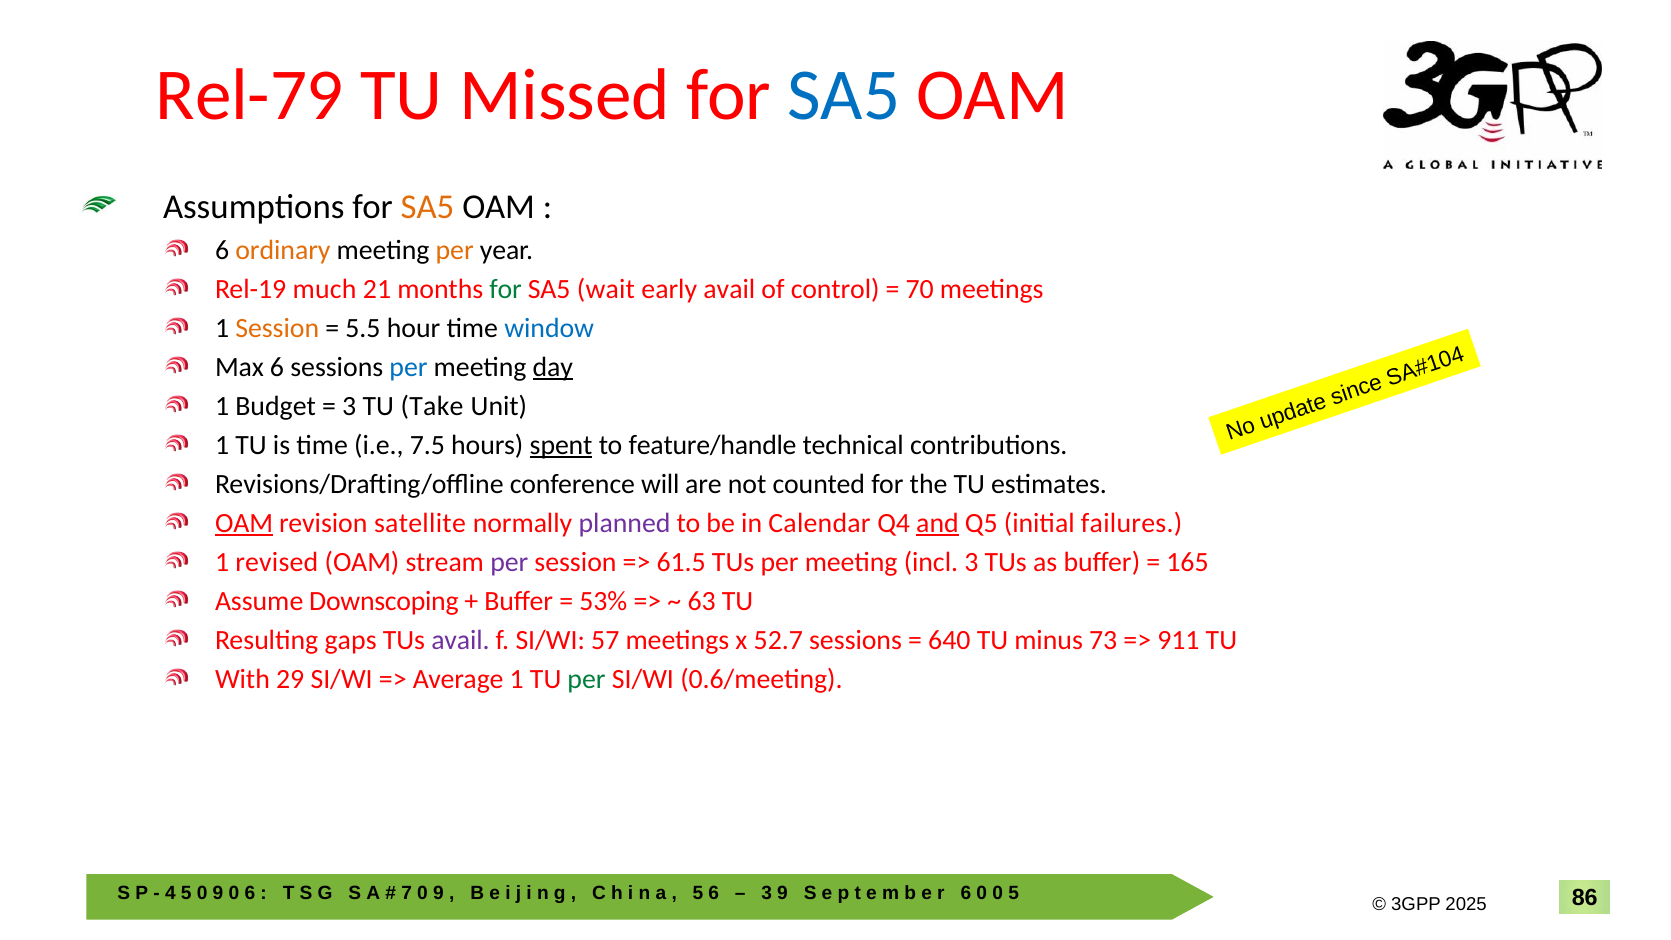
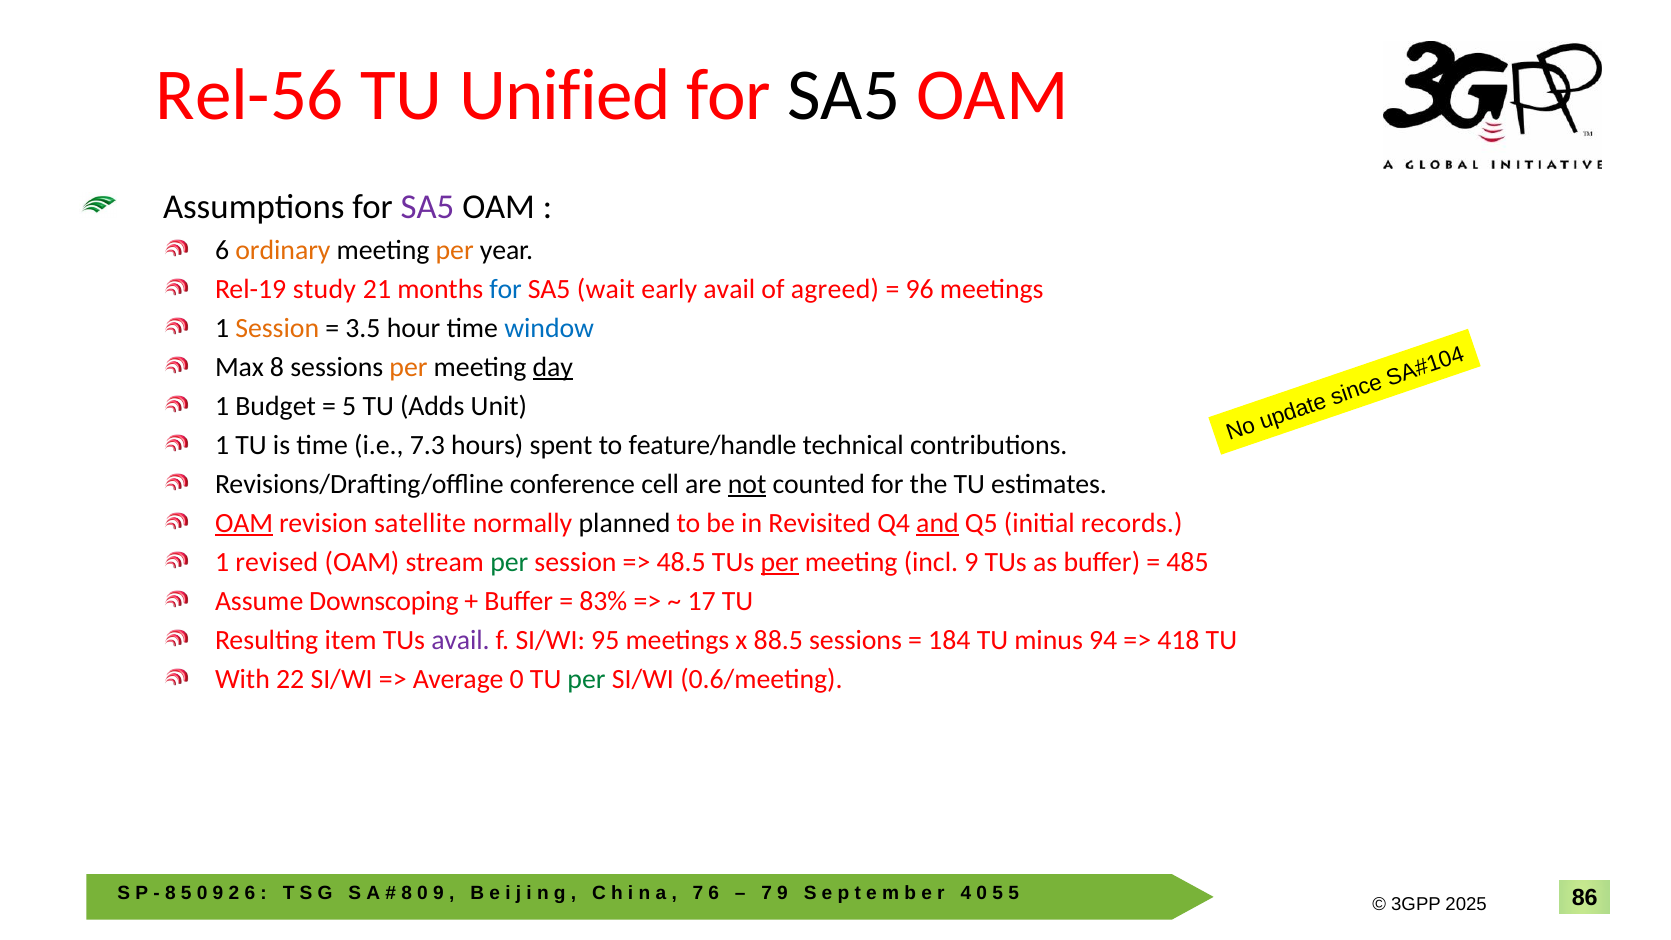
Rel-79: Rel-79 -> Rel-56 (250, 96)
Missed: Missed -> Unified (565, 96)
SA5 colour: blue -> black (844, 96)
SA5 colour: orange -> purple (428, 207)
much: much -> study (325, 289)
for colour: green -> blue (506, 289)
control: control -> agreed (835, 289)
70: 70 -> 96 (920, 289)
5.5: 5.5 -> 3.5 (363, 328)
Max 6: 6 -> 8 (277, 367)
per colour: blue -> orange (409, 367)
3: 3 -> 5 (349, 406)
Take: Take -> Adds (432, 406)
7.5: 7.5 -> 7.3 (427, 445)
spent underline: present -> none (561, 445)
will: will -> cell (660, 484)
not underline: none -> present (747, 484)
planned colour: purple -> black (625, 523)
Calendar: Calendar -> Revisited (820, 523)
failures: failures -> records (1132, 523)
per colour: purple -> green (509, 562)
61.5: 61.5 -> 48.5 (681, 562)
per underline: none -> present (780, 562)
incl 3: 3 -> 9 (972, 562)
165: 165 -> 485 (1187, 562)
53%: 53% -> 83% (603, 601)
63: 63 -> 17 (702, 601)
gaps: gaps -> item (351, 640)
57: 57 -> 95 (605, 640)
52.7: 52.7 -> 88.5 (778, 640)
640: 640 -> 184 (949, 640)
73: 73 -> 94 (1103, 640)
911: 911 -> 418 (1178, 640)
29: 29 -> 22 (290, 679)
Average 1: 1 -> 0 (517, 679)
4: 4 -> 8 (170, 893)
0: 0 -> 2 (234, 893)
7: 7 -> 8 (407, 893)
5: 5 -> 7 (698, 893)
3: 3 -> 7 (767, 893)
6: 6 -> 4 (966, 893)
0: 0 -> 5 (998, 893)
